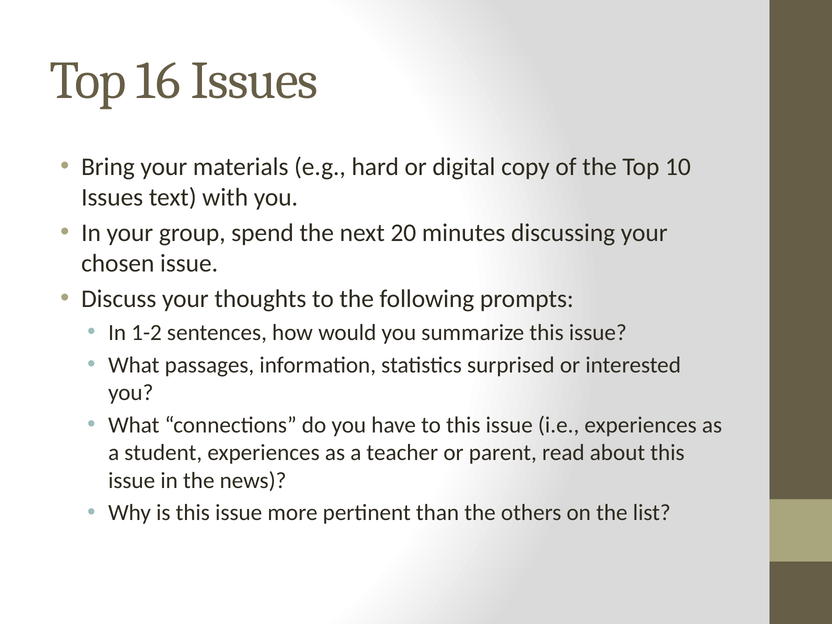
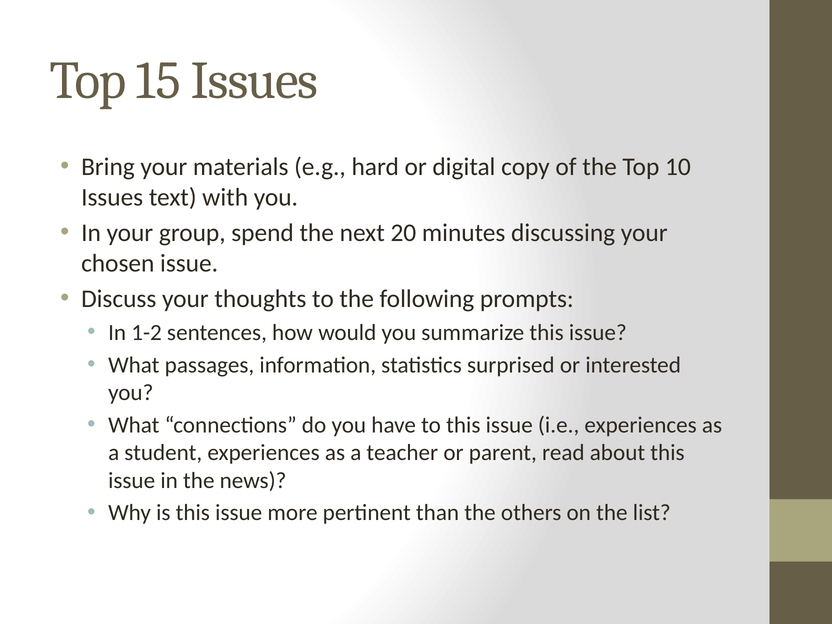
16: 16 -> 15 (158, 81)
